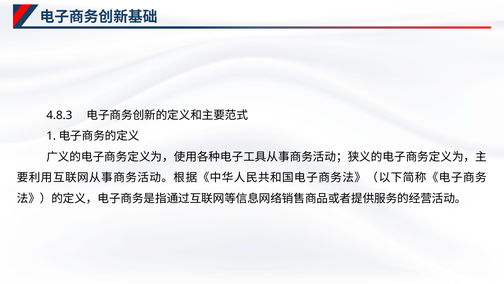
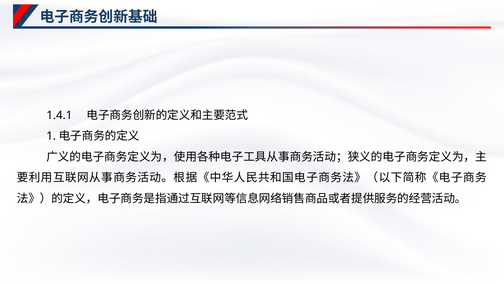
4.8.3: 4.8.3 -> 1.4.1 (59, 115)
